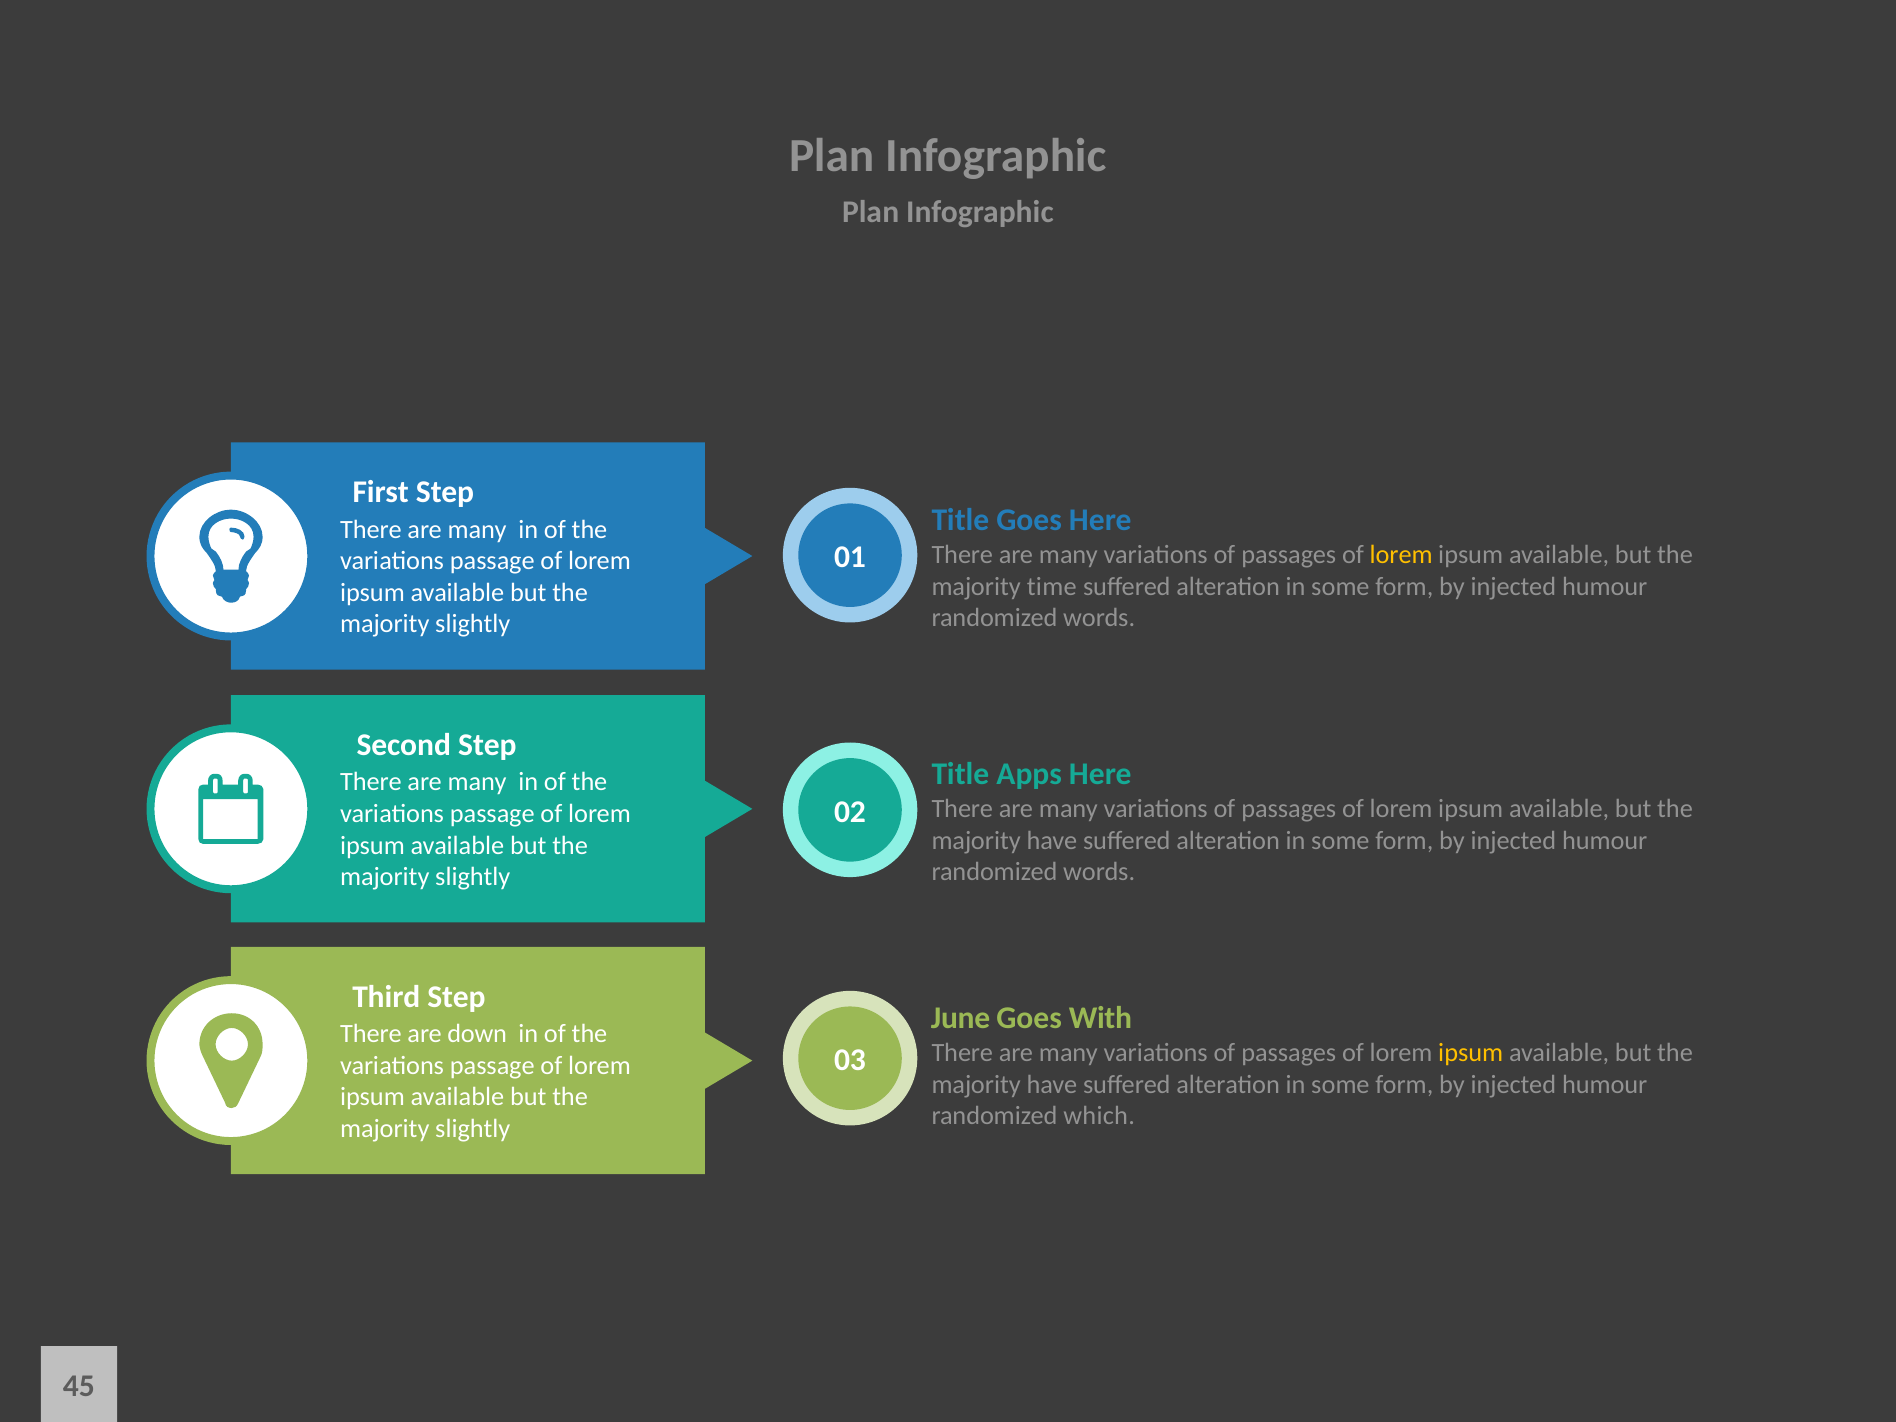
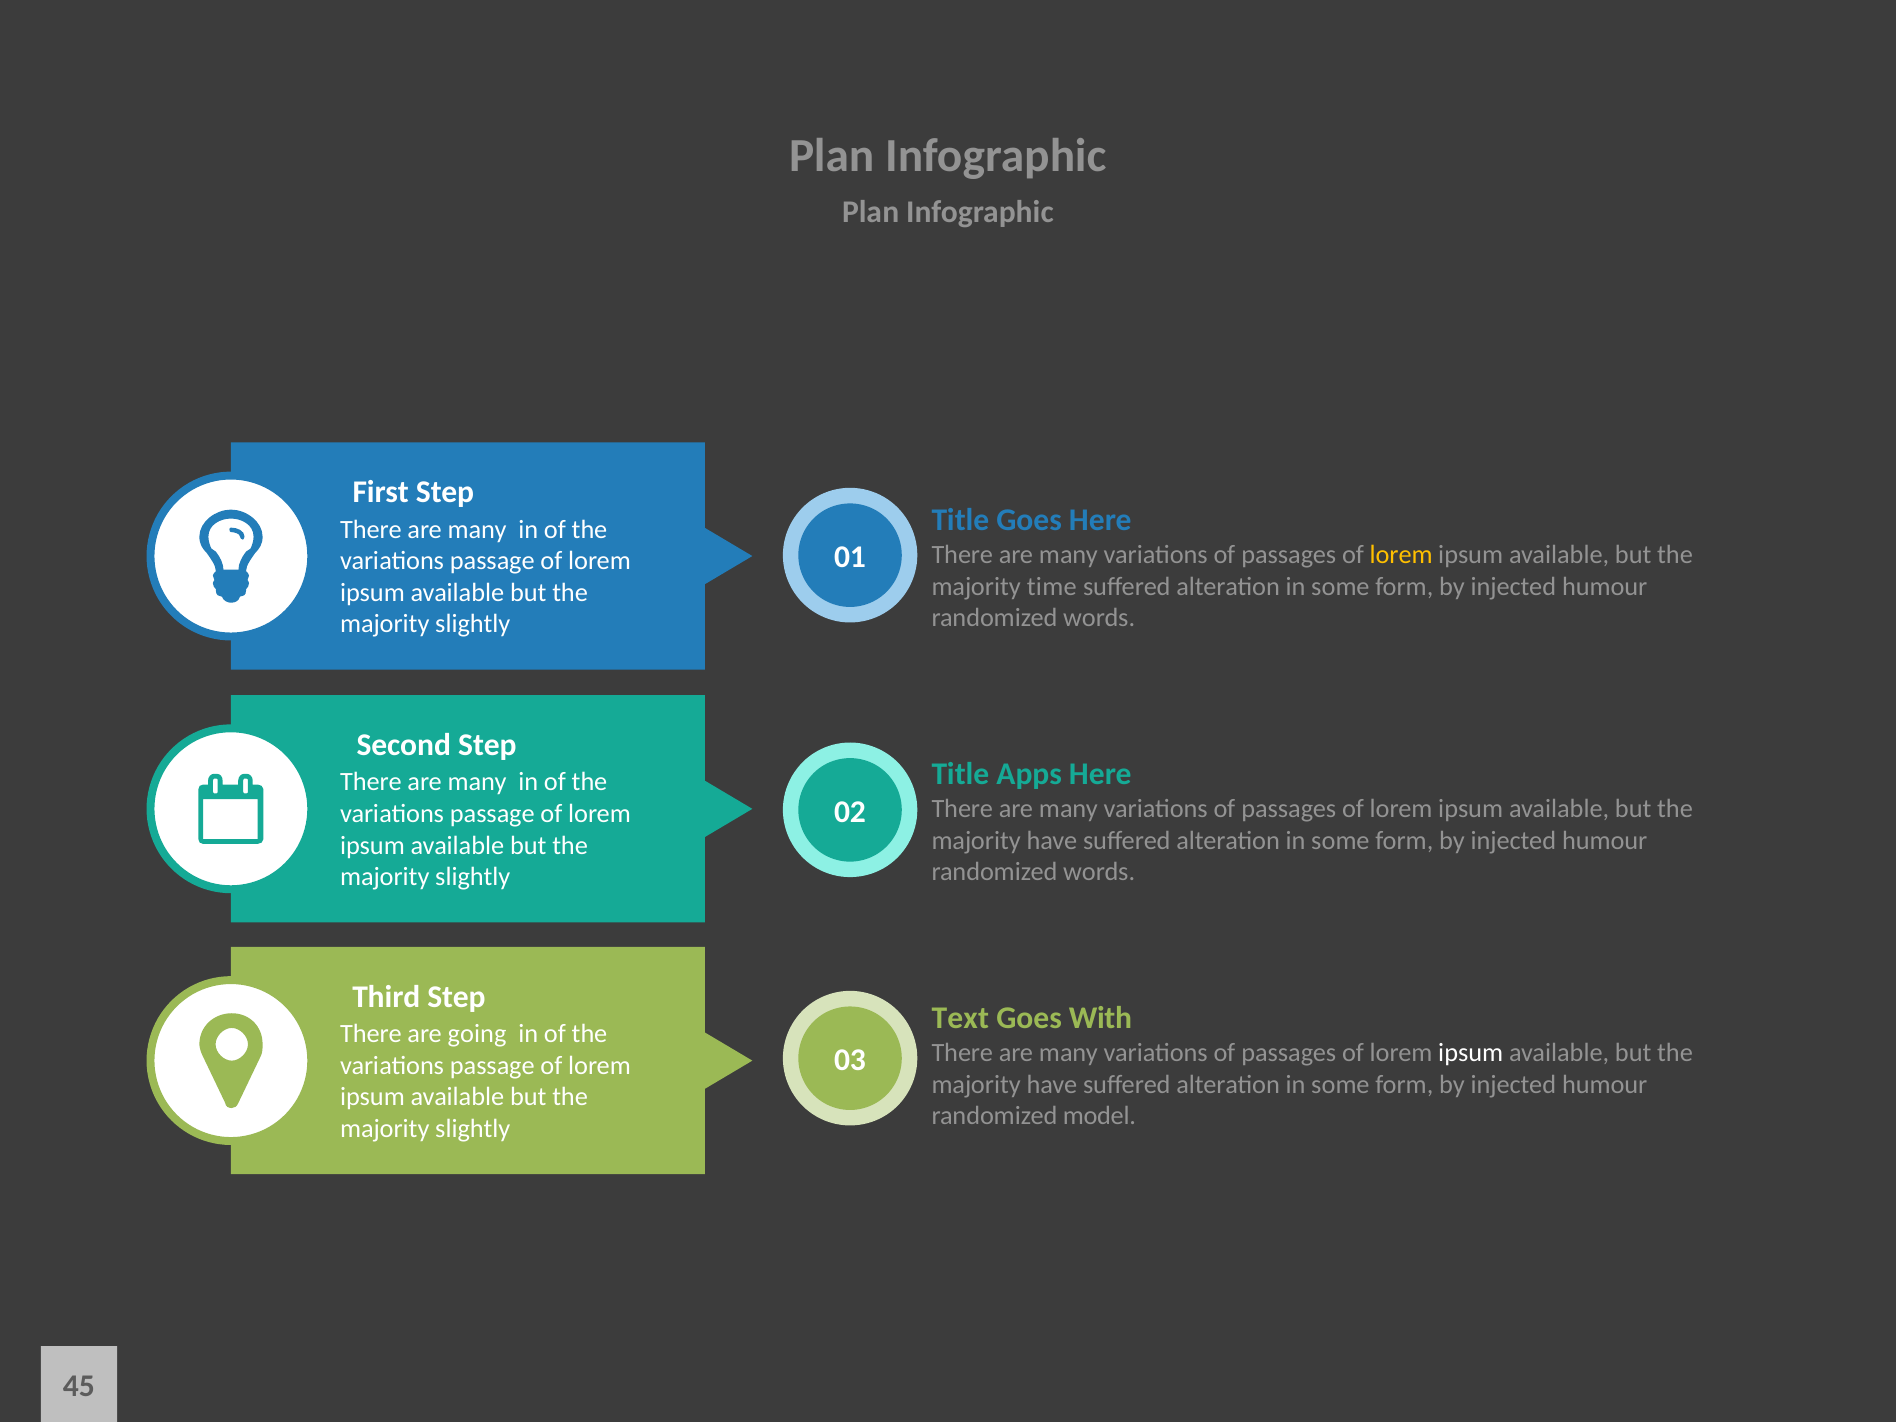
June: June -> Text (960, 1019)
down: down -> going (477, 1034)
ipsum colour: yellow -> white (1471, 1053)
which: which -> model (1099, 1116)
